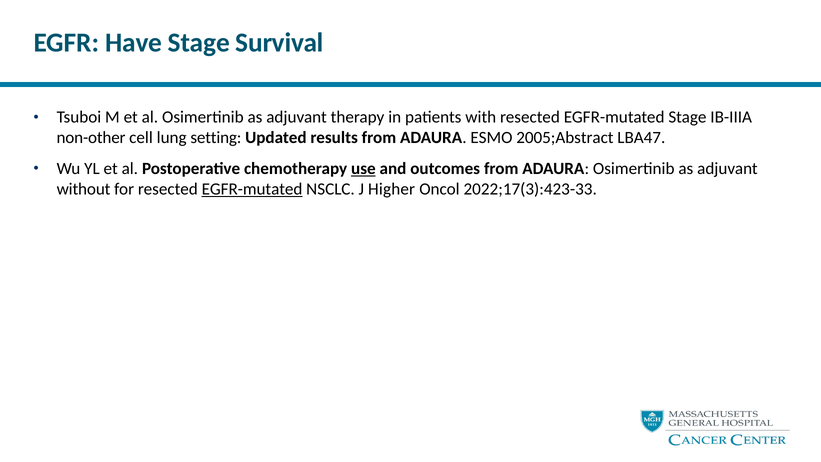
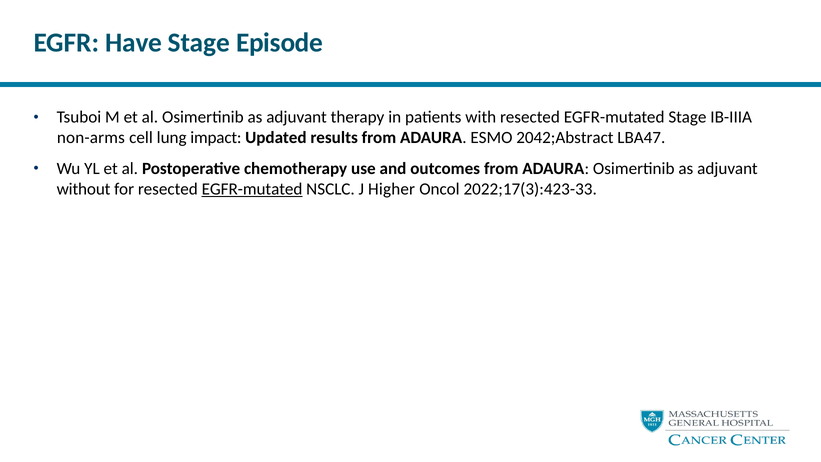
Survival: Survival -> Episode (280, 43)
non-other: non-other -> non-arms (91, 138)
setting: setting -> impact (216, 138)
2005;Abstract: 2005;Abstract -> 2042;Abstract (565, 138)
use underline: present -> none (363, 168)
